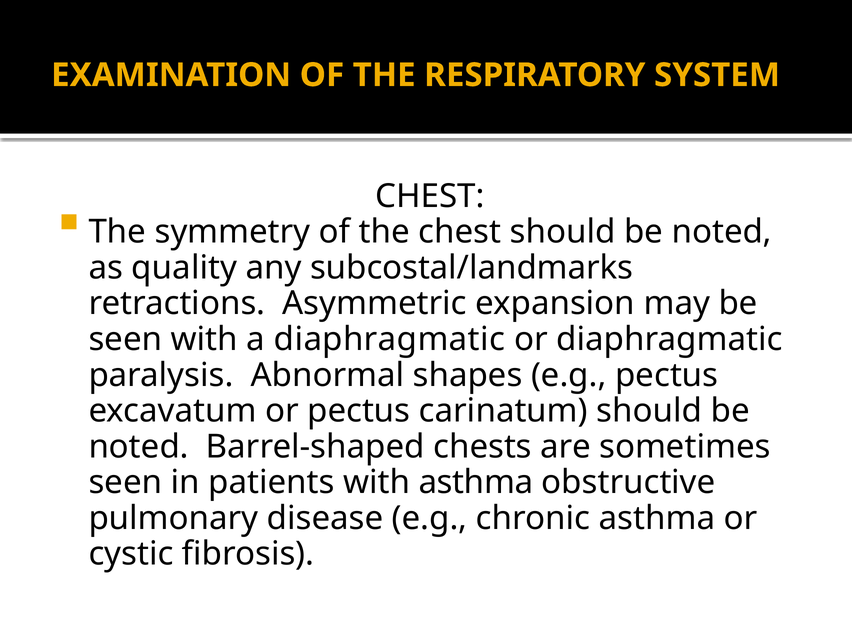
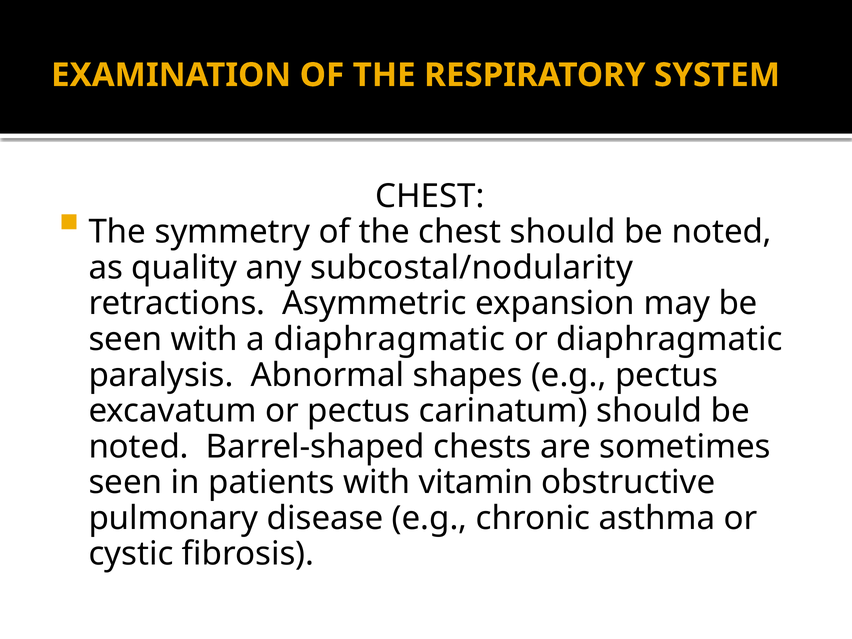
subcostal/landmarks: subcostal/landmarks -> subcostal/nodularity (472, 268)
with asthma: asthma -> vitamin (476, 482)
